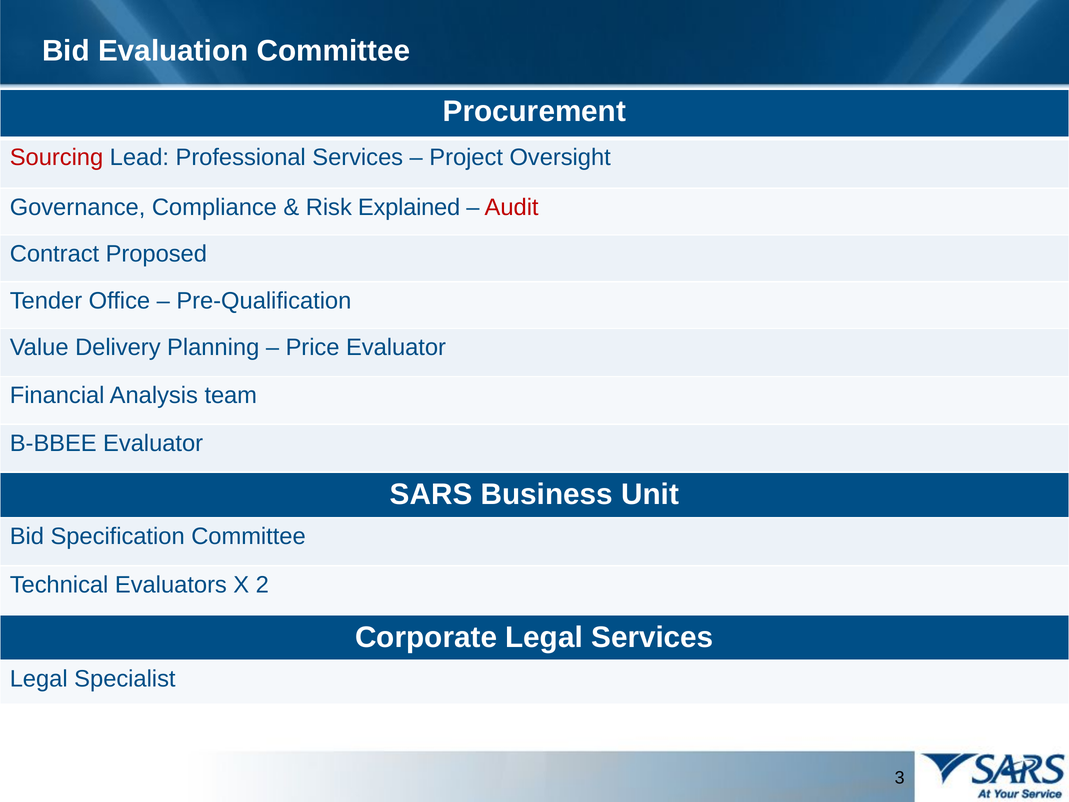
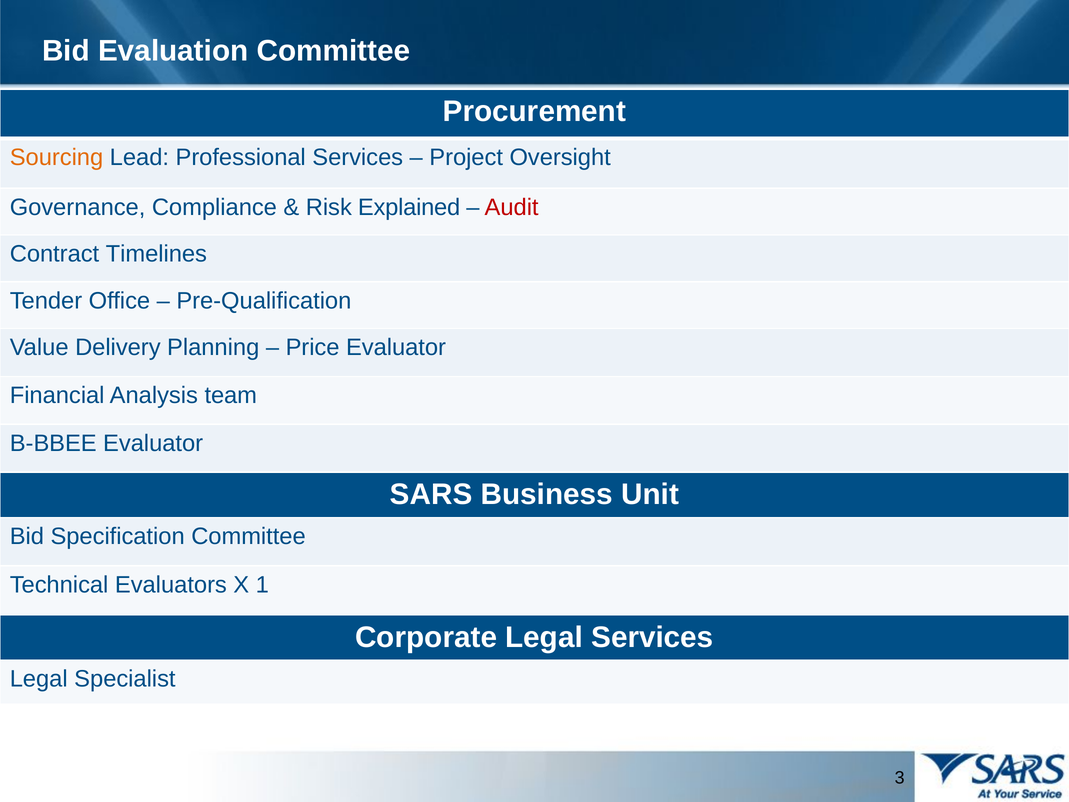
Sourcing colour: red -> orange (57, 157)
Proposed: Proposed -> Timelines (156, 254)
2: 2 -> 1 (262, 585)
